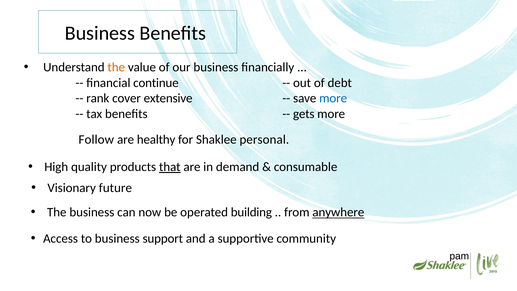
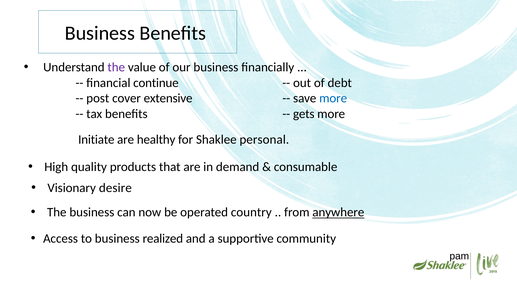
the colour: orange -> purple (116, 67)
rank: rank -> post (98, 98)
Follow: Follow -> Initiate (96, 140)
that underline: present -> none (170, 167)
future: future -> desire (115, 188)
building: building -> country (251, 212)
support: support -> realized (163, 238)
